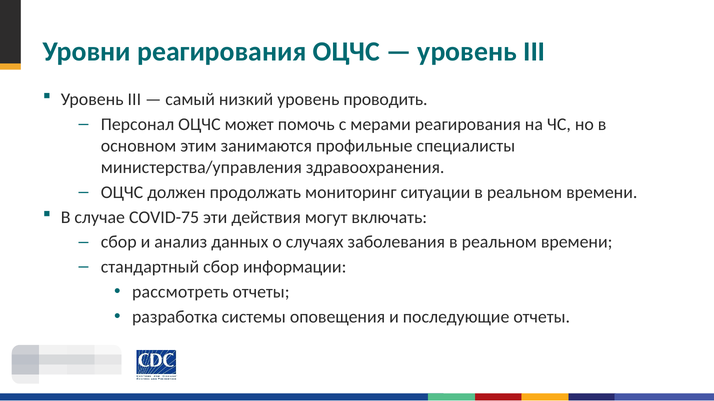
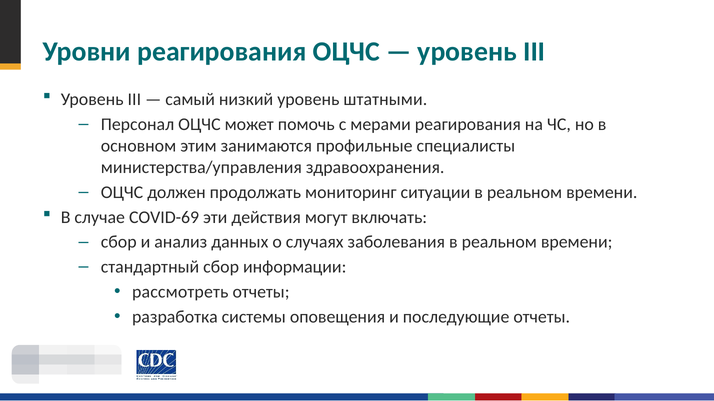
проводить: проводить -> штатными (385, 100)
COVID-75: COVID-75 -> COVID-69 (164, 218)
